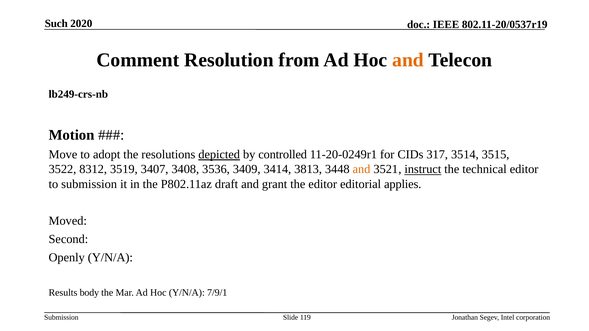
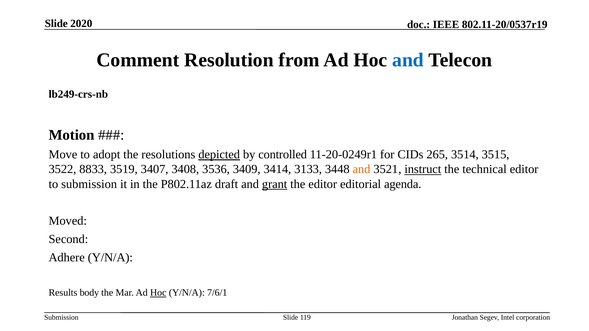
Such: Such -> Slide (56, 23)
and colour: orange -> blue (408, 60)
317: 317 -> 265 (437, 155)
8312: 8312 -> 8833 (93, 169)
3813: 3813 -> 3133 (308, 169)
grant underline: none -> present (275, 184)
applies: applies -> agenda (403, 184)
Openly: Openly -> Adhere (67, 258)
Hoc underline: none -> present (158, 293)
7/9/1: 7/9/1 -> 7/6/1 (217, 293)
